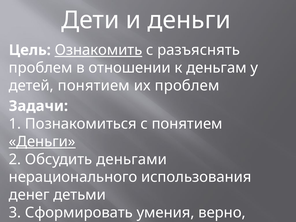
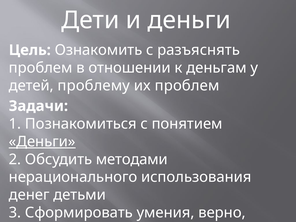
Ознакомить underline: present -> none (98, 50)
детей понятием: понятием -> проблему (94, 86)
Обсудить деньгами: деньгами -> методами (132, 159)
